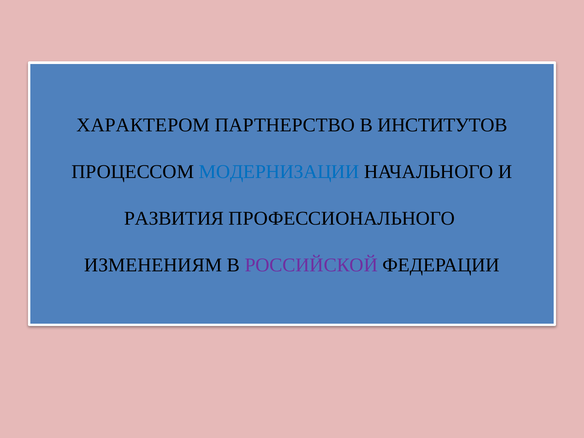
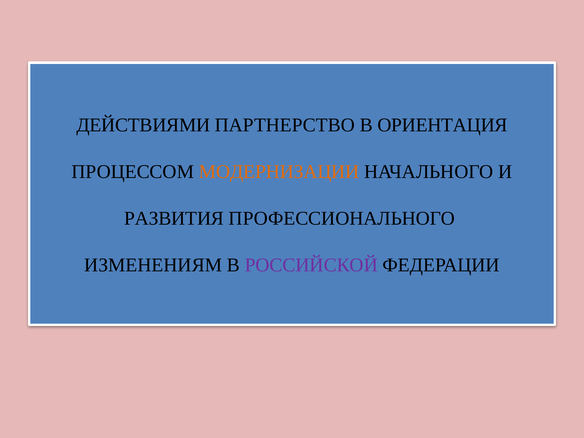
ХАРАКТЕРОМ: ХАРАКТЕРОМ -> ДЕЙСТВИЯМИ (143, 125)
ИНСТИТУТОВ: ИНСТИТУТОВ -> ОРИЕНТАЦИЯ (442, 125)
МОДЕРНИЗАЦИИ colour: blue -> orange (279, 172)
